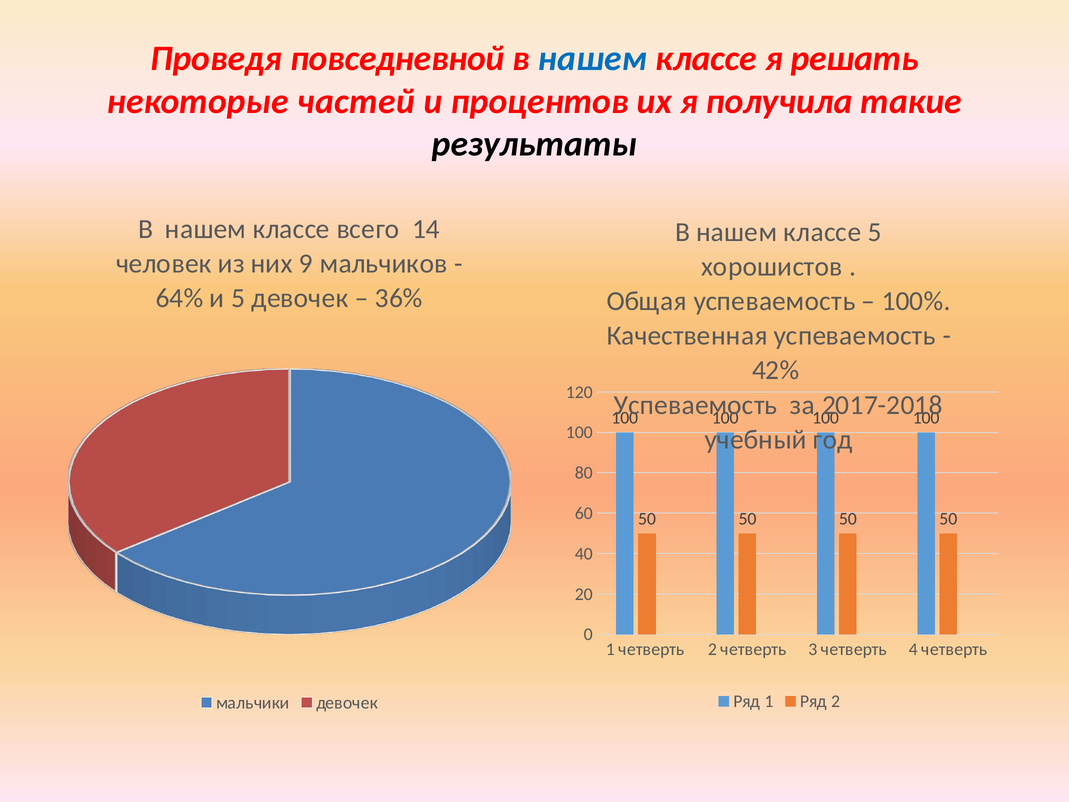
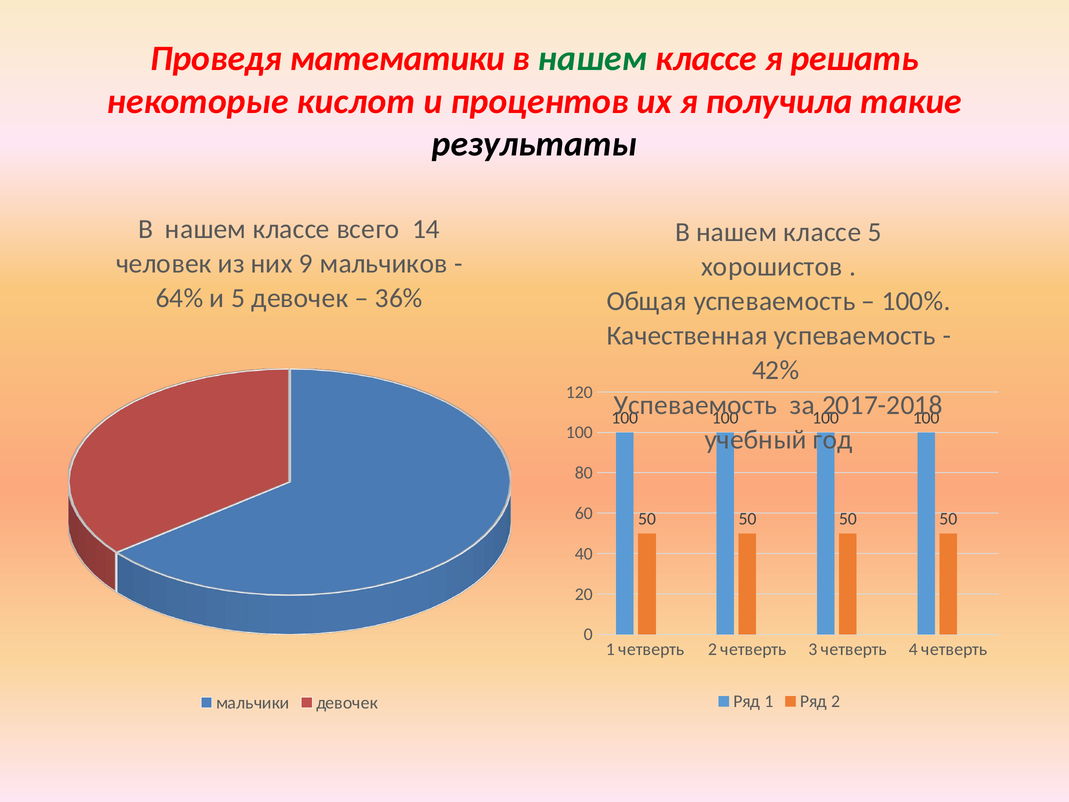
повседневной: повседневной -> математики (397, 59)
нашем colour: blue -> green (593, 59)
частей: частей -> кислот (356, 101)
